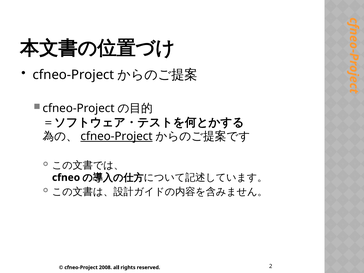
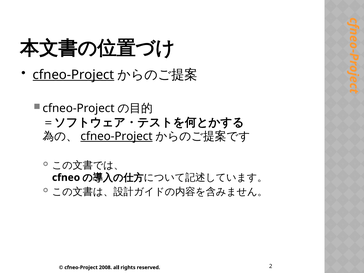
cfneo-Project underline: none -> present (73, 75)
